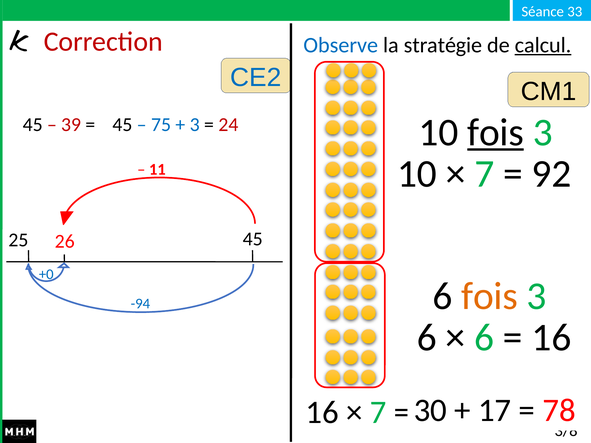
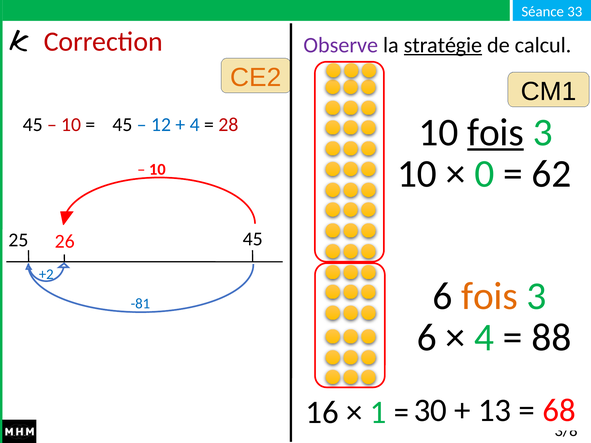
Observe colour: blue -> purple (341, 45)
stratégie underline: none -> present (443, 45)
calcul underline: present -> none (543, 45)
CE2 colour: blue -> orange (256, 77)
39: 39 -> 10 (71, 125)
75: 75 -> 12 (161, 125)
3: 3 -> 4 (195, 125)
24: 24 -> 28 (228, 125)
7: 7 -> 0 (484, 174)
92: 92 -> 62 (552, 174)
11: 11 -> 10 (157, 169)
+0: +0 -> +2 (46, 275)
-94: -94 -> -81 (140, 304)
6: 6 -> 4 (484, 338)
16: 16 -> 88 (551, 338)
17: 17 -> 13 (495, 410)
78: 78 -> 68 (559, 410)
7: 7 -> 1 (378, 412)
